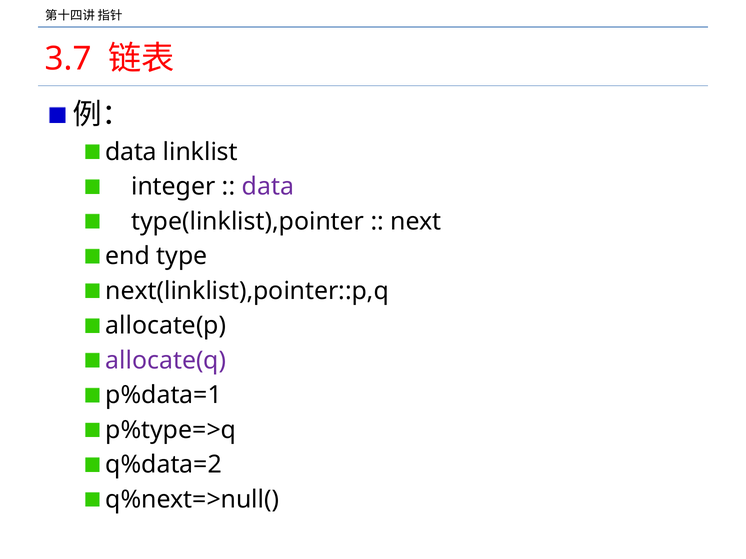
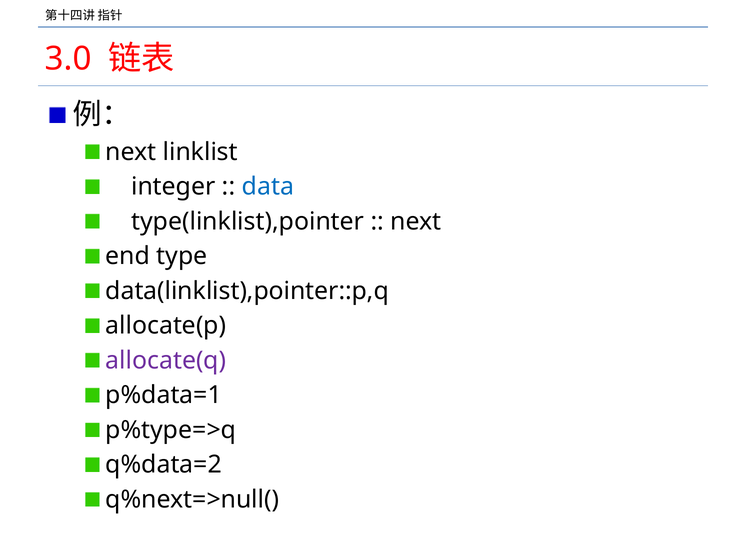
3.7: 3.7 -> 3.0 (68, 59)
data: data -> next (131, 152)
data colour: purple -> blue (268, 187)
next(linklist),pointer::p,q: next(linklist),pointer::p,q -> data(linklist),pointer::p,q (247, 291)
